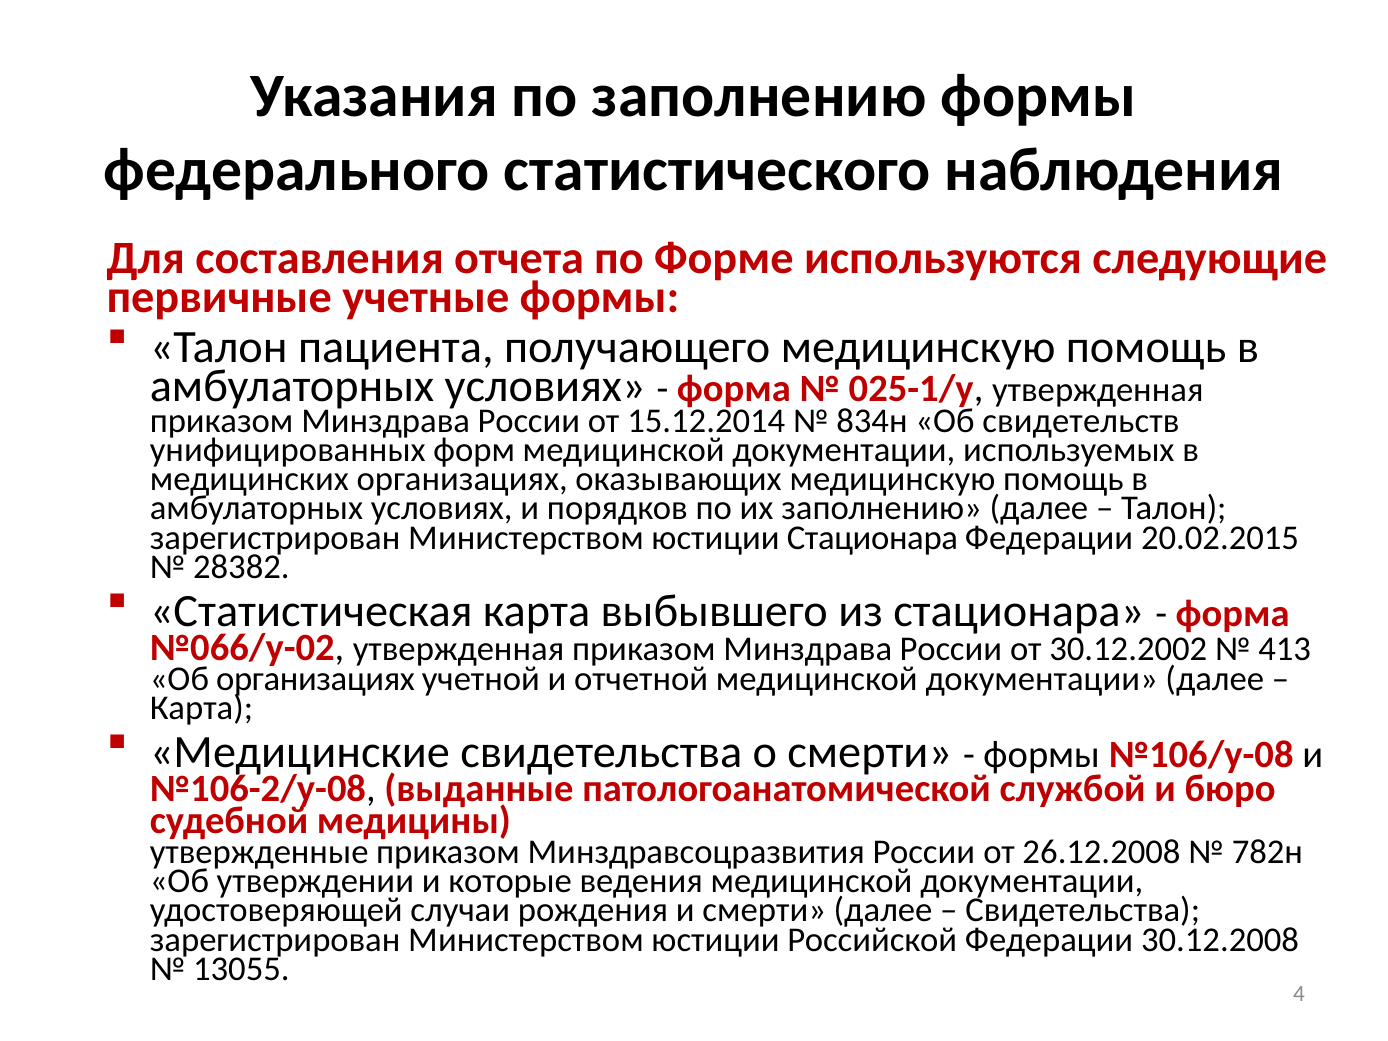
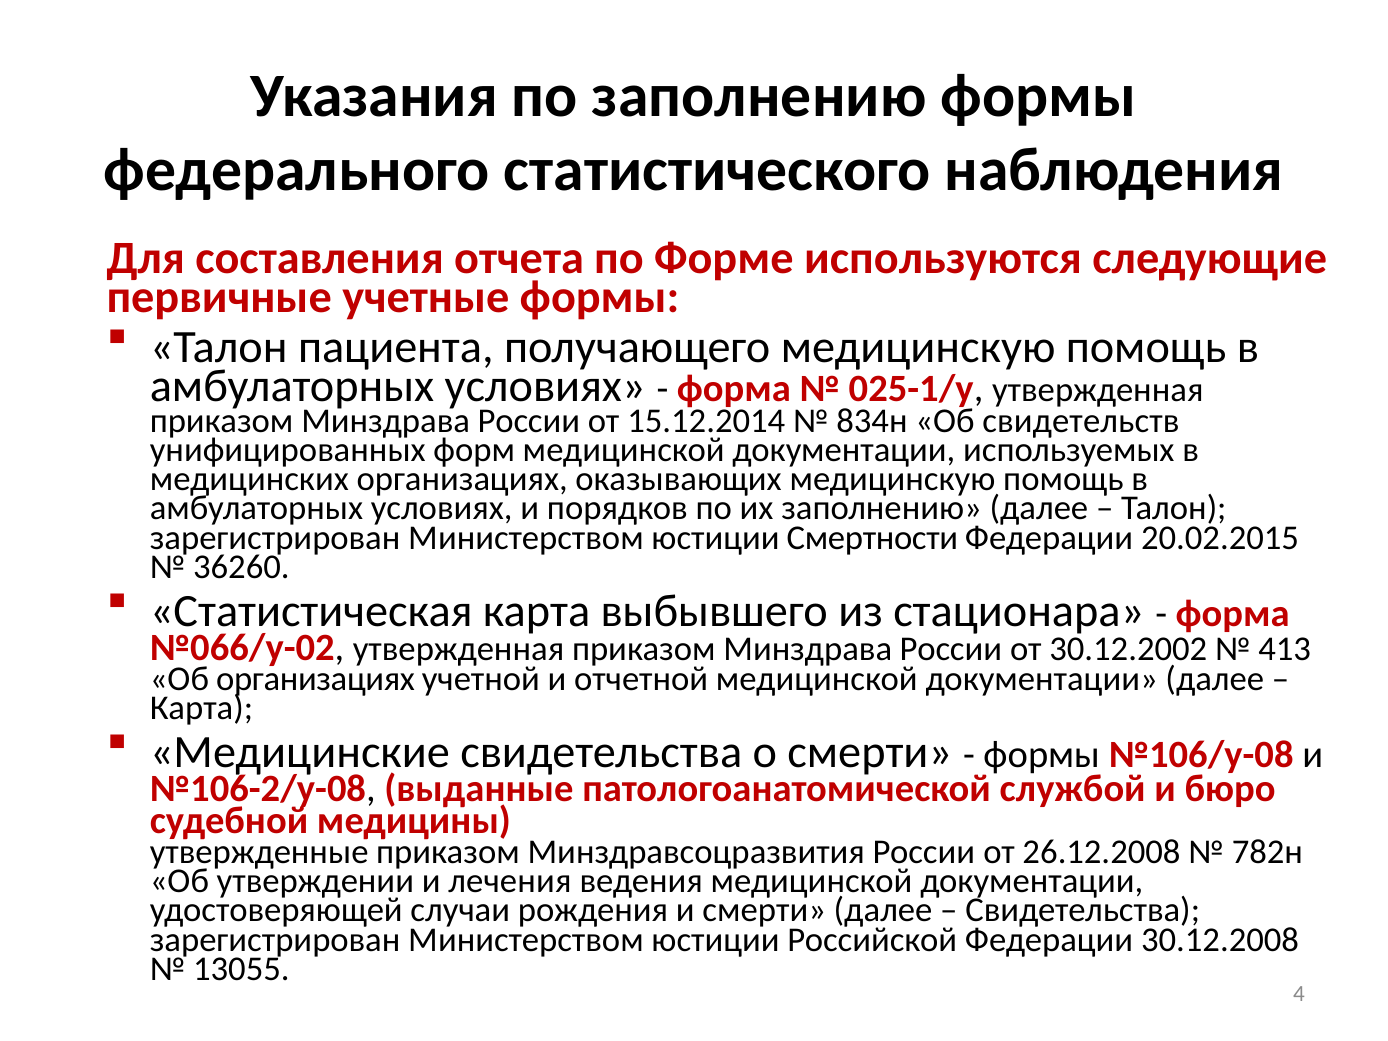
юстиции Стационара: Стационара -> Смертности (872, 538)
28382: 28382 -> 36260 (241, 567)
которые: которые -> лечения (510, 881)
